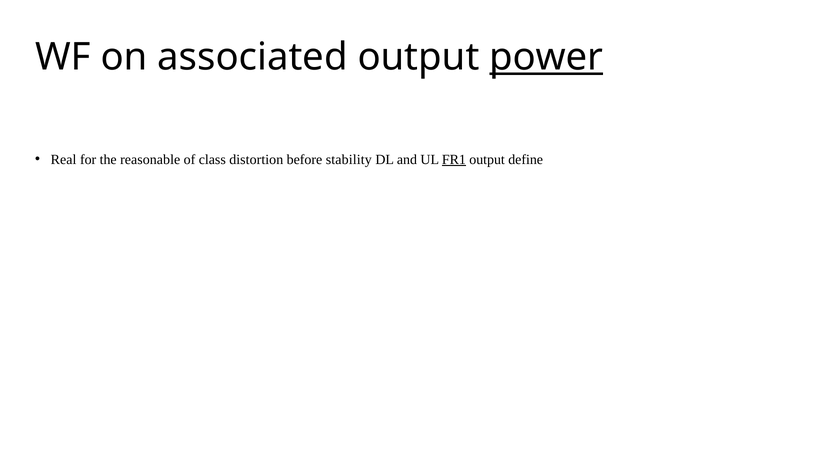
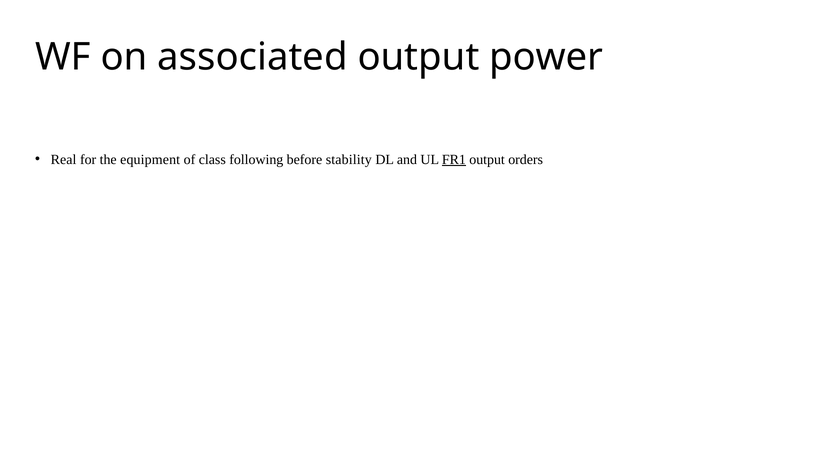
power underline: present -> none (546, 57)
reasonable: reasonable -> equipment (150, 159)
distortion: distortion -> following (256, 159)
define: define -> orders (526, 159)
